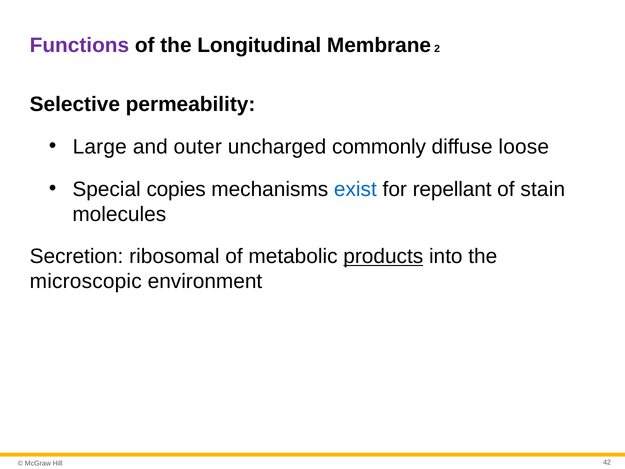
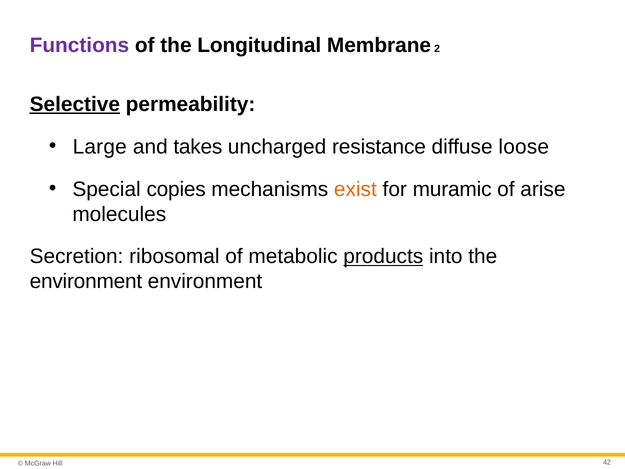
Selective underline: none -> present (75, 104)
outer: outer -> takes (198, 147)
commonly: commonly -> resistance (379, 147)
exist colour: blue -> orange (355, 189)
repellant: repellant -> muramic (452, 189)
stain: stain -> arise (543, 189)
microscopic: microscopic -> environment (86, 281)
